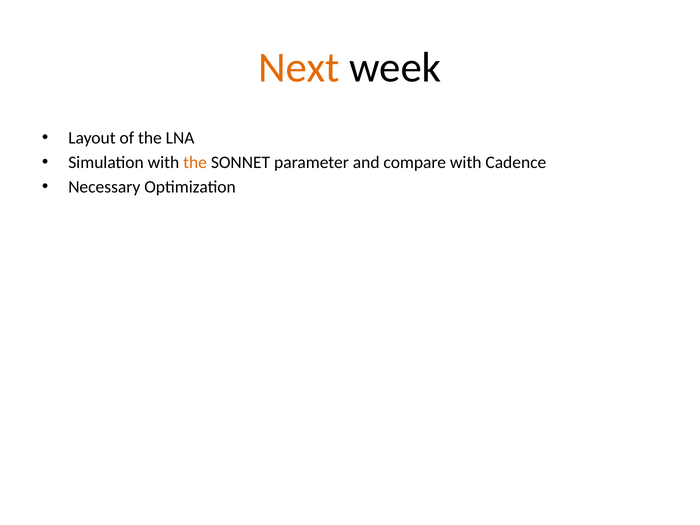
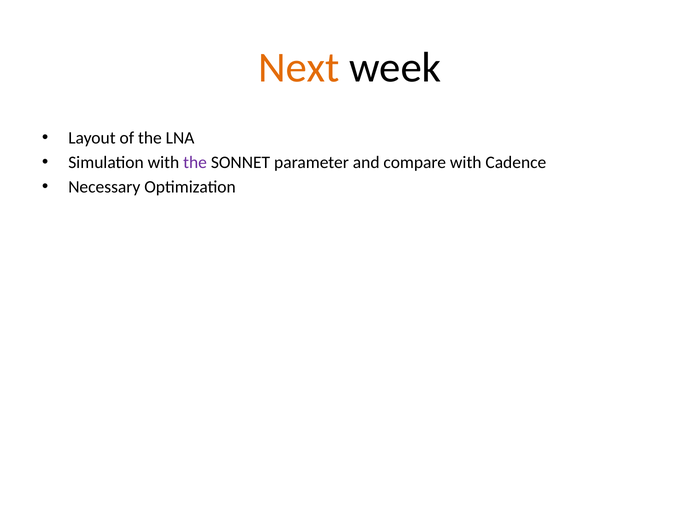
the colour: orange -> purple (195, 162)
